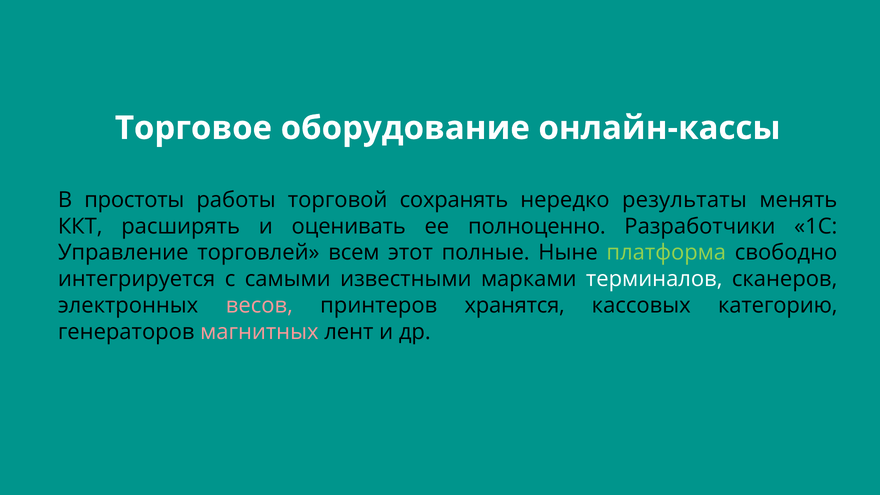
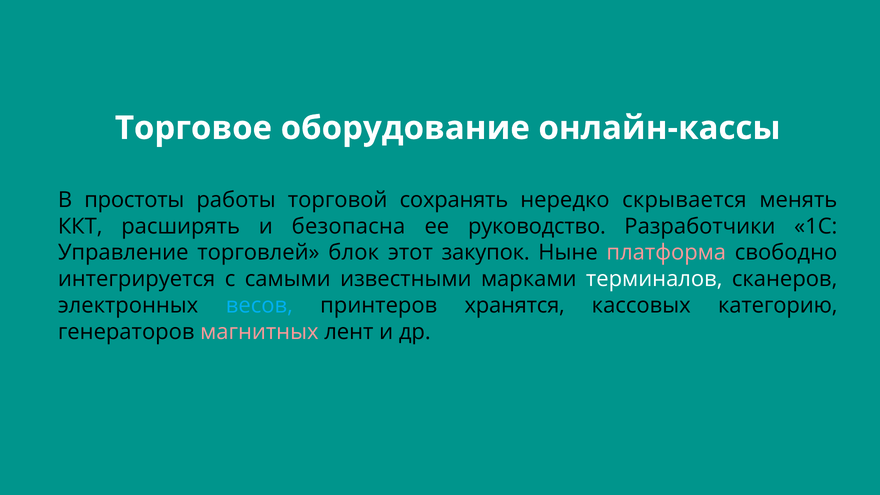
результаты: результаты -> скрывается (684, 200)
оценивать: оценивать -> безопасна (349, 226)
полноценно: полноценно -> руководство (537, 226)
всем: всем -> блок (354, 253)
полные: полные -> закупок (486, 253)
платформа colour: light green -> pink (666, 253)
весов colour: pink -> light blue (259, 306)
